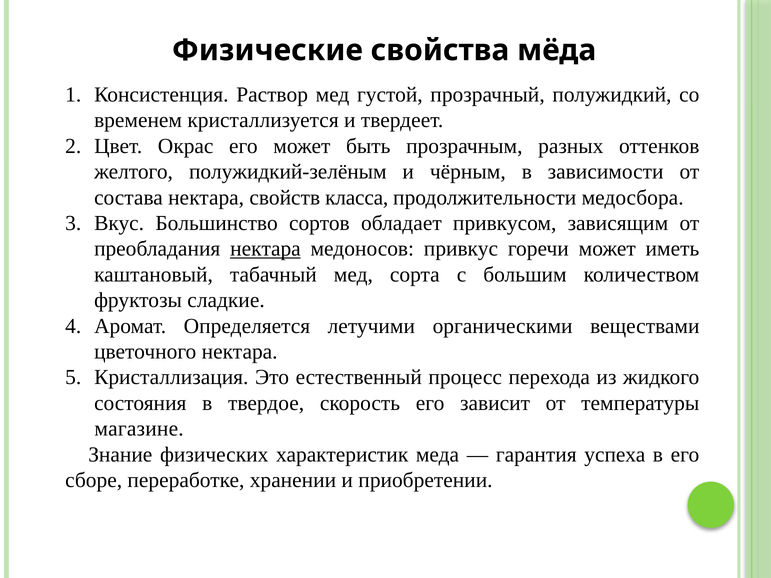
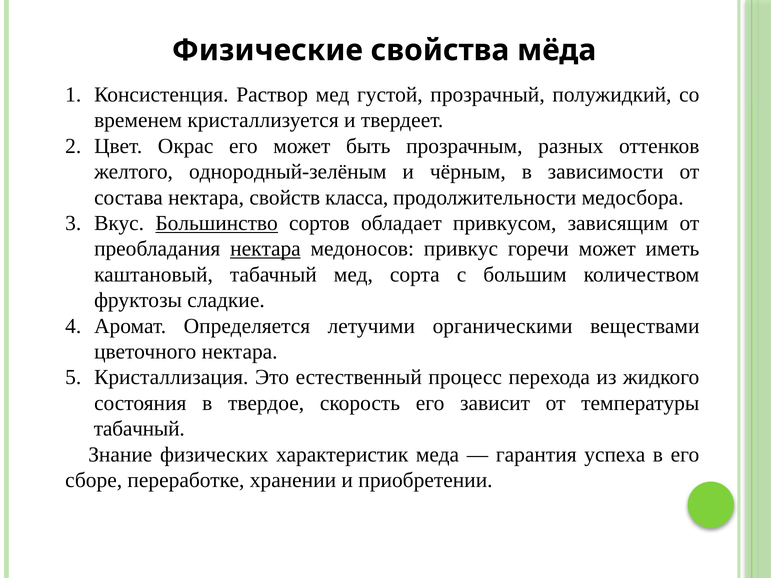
полужидкий-зелёным: полужидкий-зелёным -> однородный-зелёным (288, 172)
Большинство underline: none -> present (217, 223)
магазине: магазине -> табачный (139, 429)
